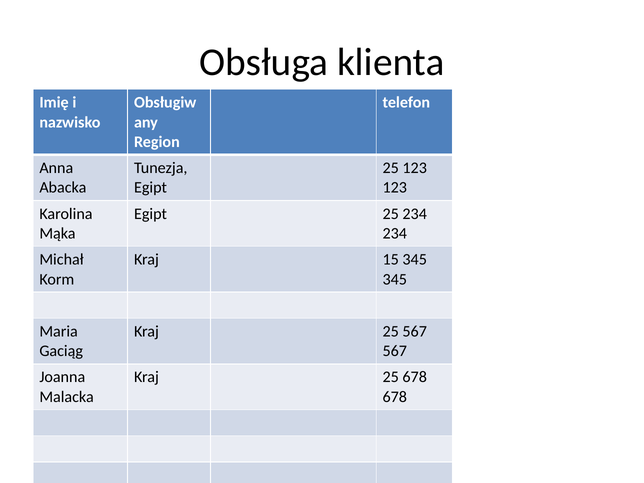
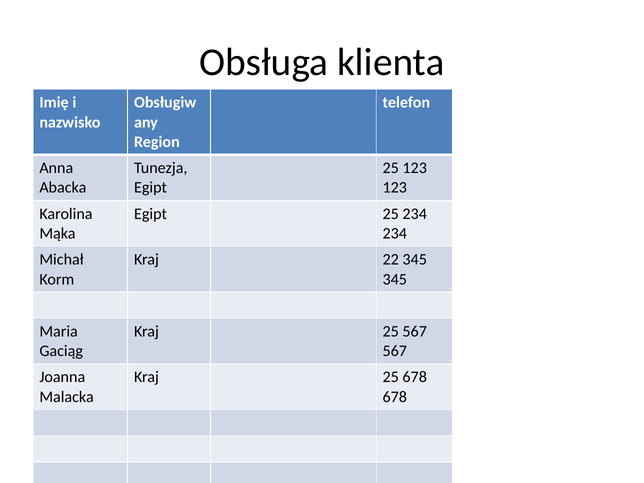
15: 15 -> 22 (391, 260)
